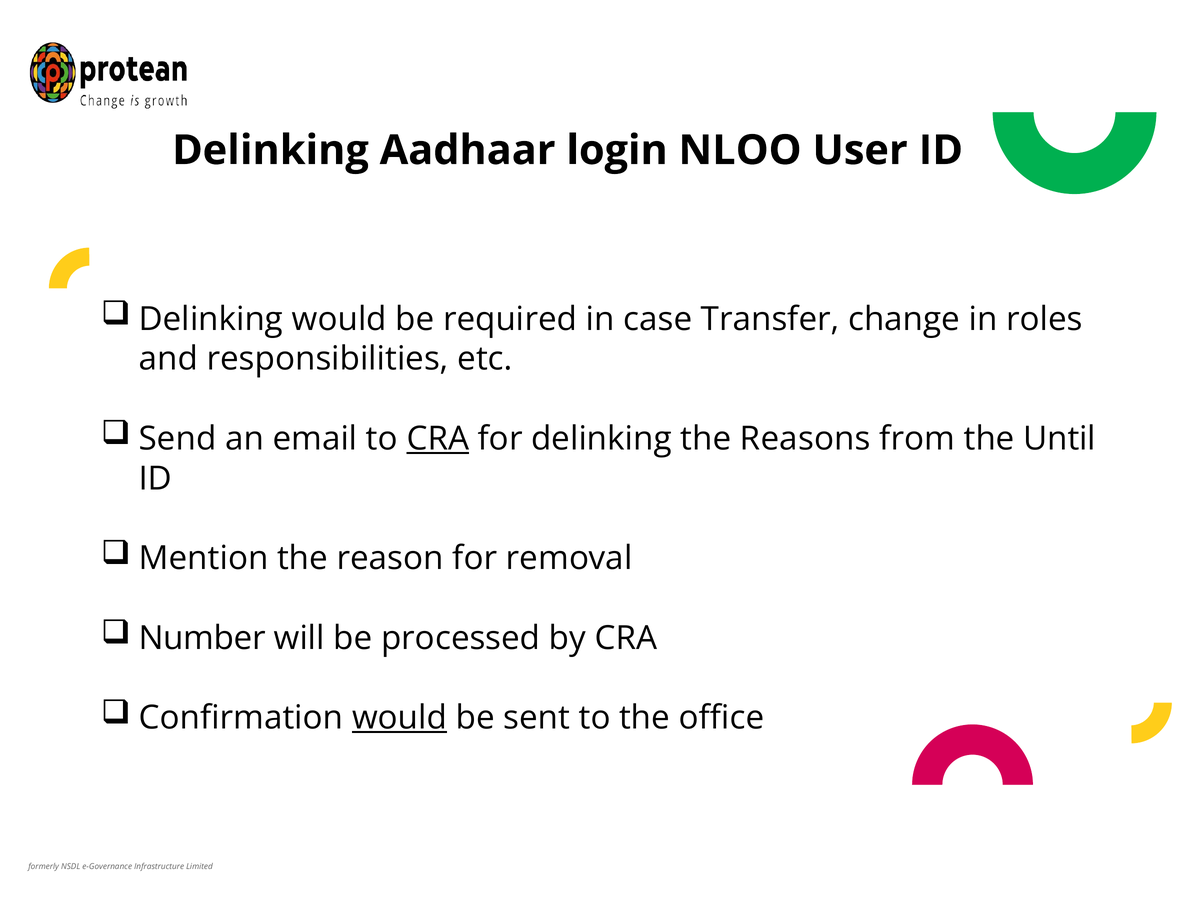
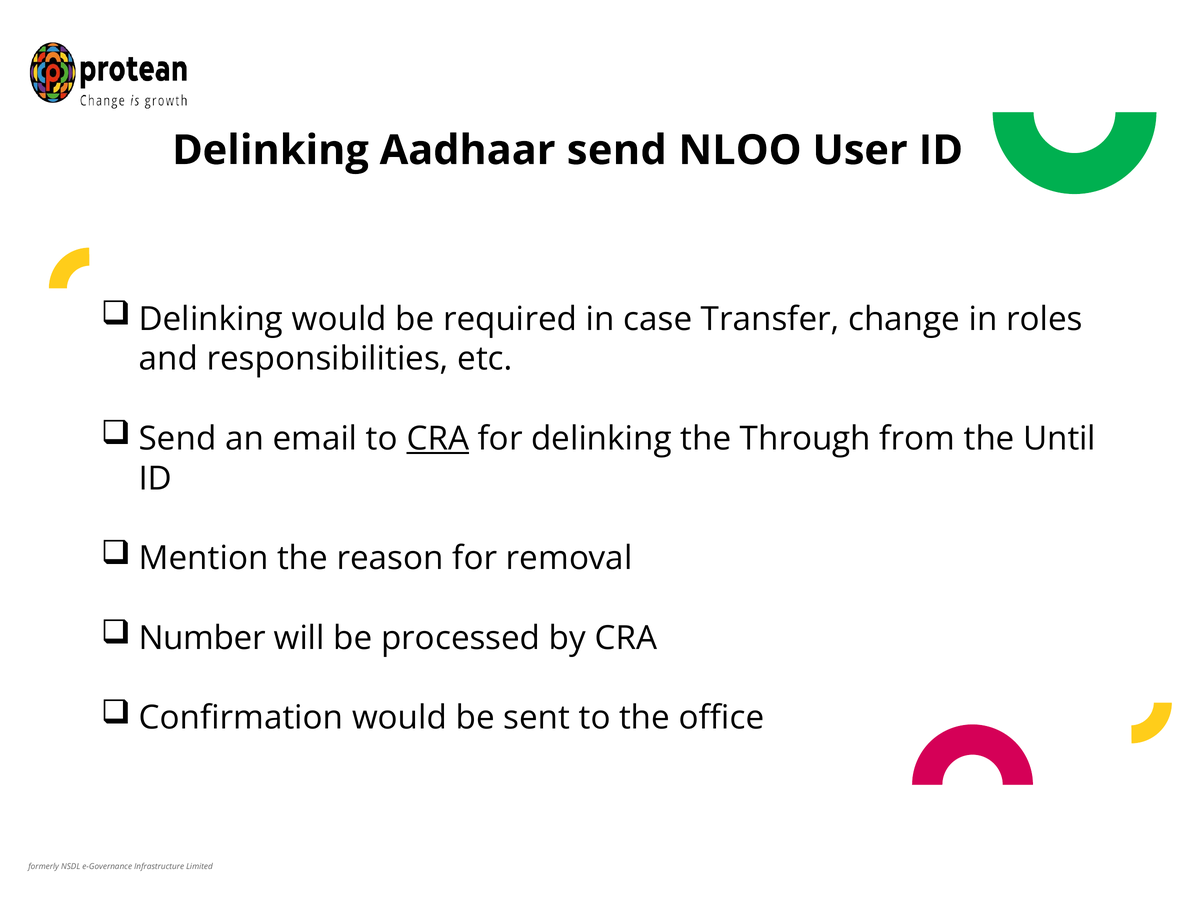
Aadhaar login: login -> send (617, 150)
Reasons: Reasons -> Through (805, 439)
would underline: present -> none (399, 718)
